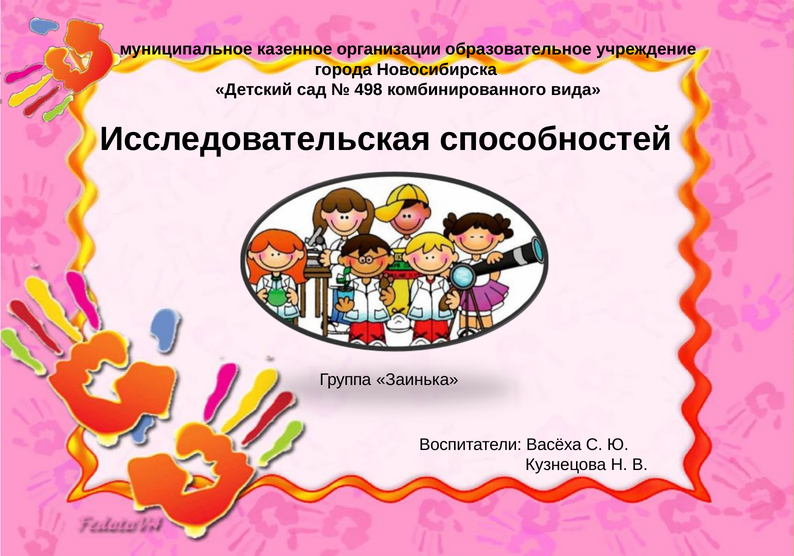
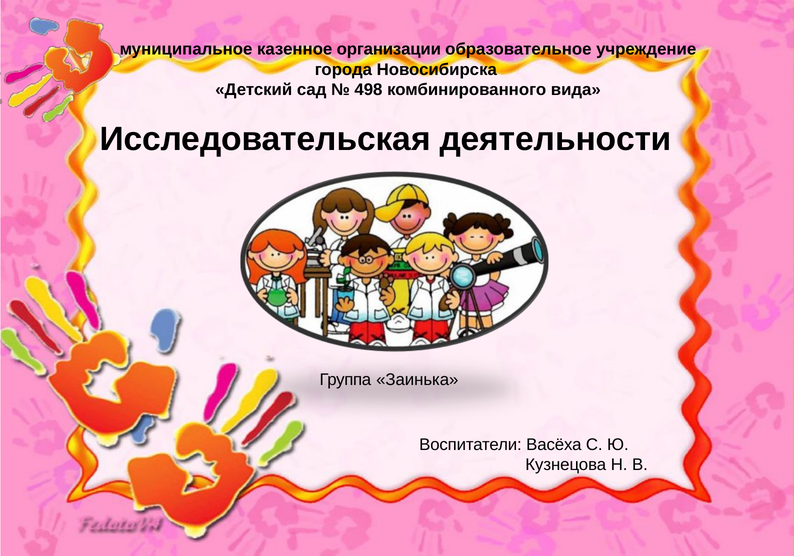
способностей: способностей -> деятельности (556, 139)
